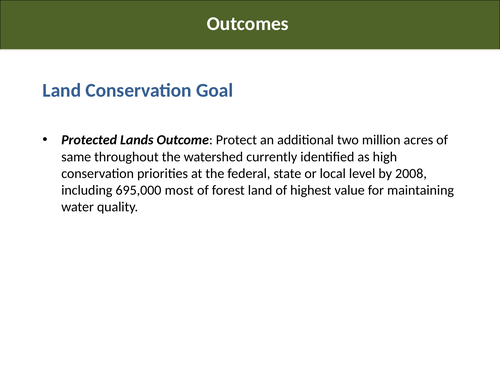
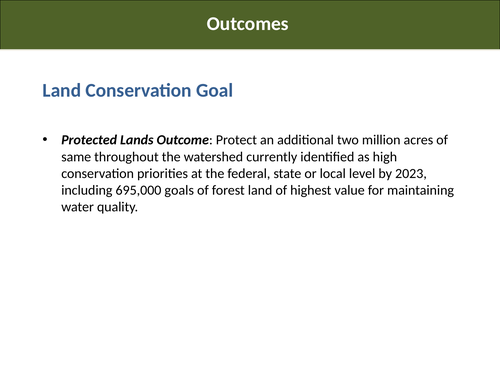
2008: 2008 -> 2023 (411, 173)
most: most -> goals (179, 190)
